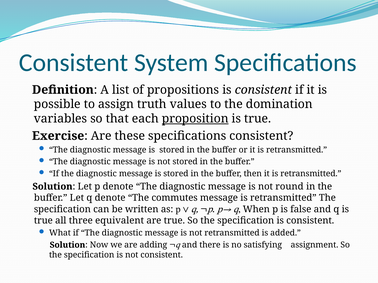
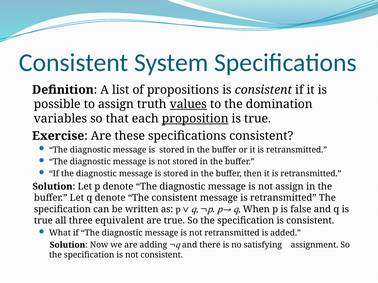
values underline: none -> present (188, 104)
not round: round -> assign (289, 187)
The commutes: commutes -> consistent (175, 198)
